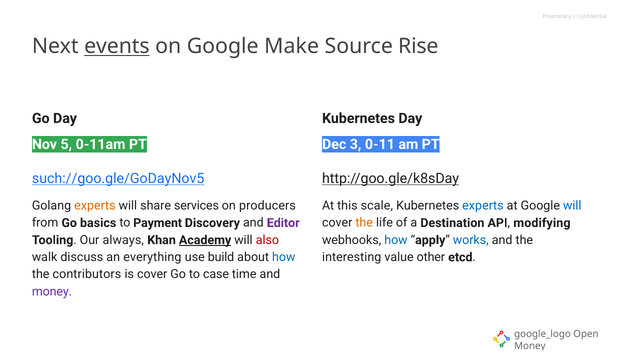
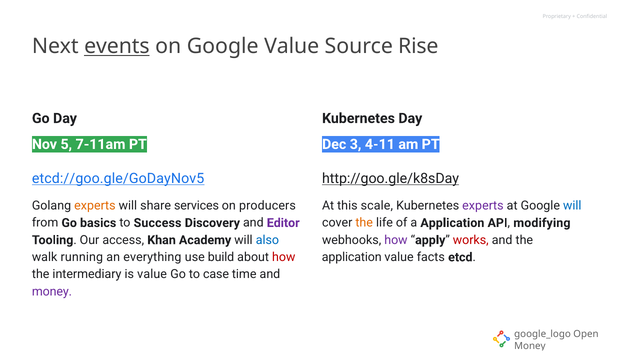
Google Make: Make -> Value (292, 46)
0-11am: 0-11am -> 7-11am (101, 144)
0-11: 0-11 -> 4-11 (380, 144)
such://goo.gle/GoDayNov5: such://goo.gle/GoDayNov5 -> etcd://goo.gle/GoDayNov5 (118, 178)
experts colour: blue -> purple (483, 205)
Payment: Payment -> Success (158, 223)
a Destination: Destination -> Application (452, 223)
always: always -> access (123, 240)
Academy underline: present -> none (205, 240)
also colour: red -> blue (267, 240)
how colour: blue -> purple (396, 240)
works colour: blue -> red (471, 240)
discuss: discuss -> running (82, 257)
how colour: blue -> red (284, 257)
interesting: interesting -> application (352, 257)
other: other -> facts (431, 257)
contributors: contributors -> intermediary (87, 274)
is cover: cover -> value (152, 274)
